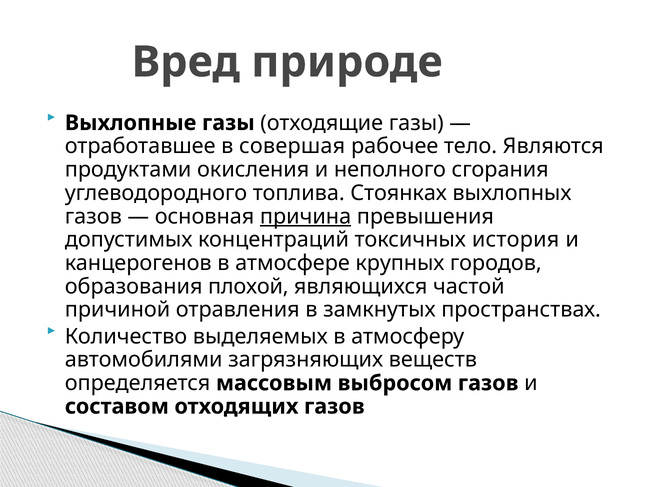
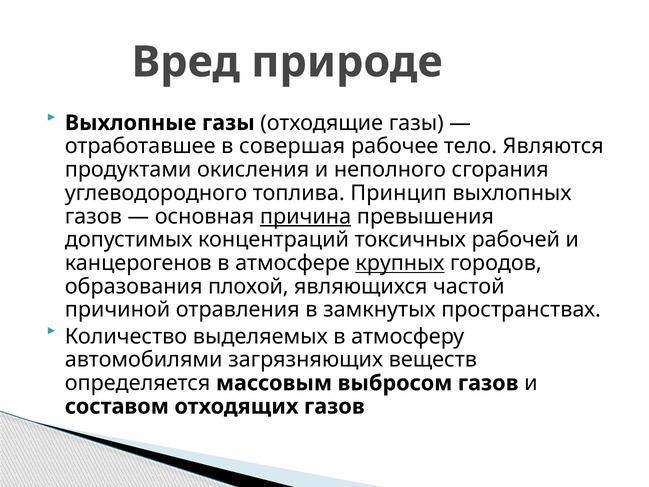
Стоянках: Стоянках -> Принцип (399, 193)
история: история -> рабочей (516, 240)
крупных underline: none -> present (400, 263)
